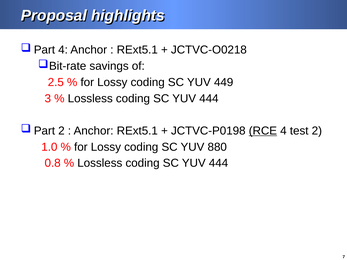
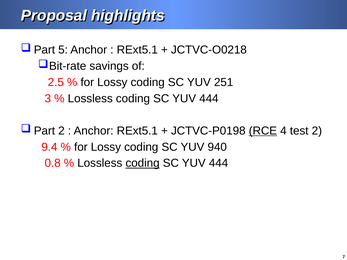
4: 4 -> 5 (63, 50)
449: 449 -> 251 (224, 82)
1.0: 1.0 -> 9.4 (49, 147)
880: 880 -> 940 (217, 147)
coding underline: none -> present (143, 163)
